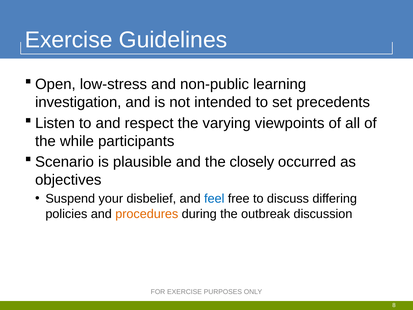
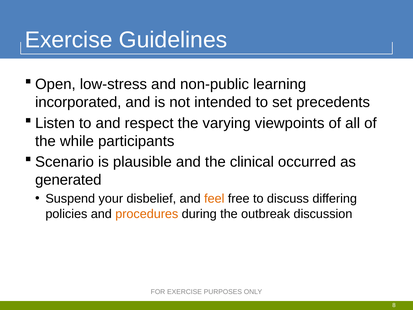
investigation: investigation -> incorporated (78, 102)
closely: closely -> clinical (252, 162)
objectives: objectives -> generated (68, 180)
feel colour: blue -> orange (214, 199)
